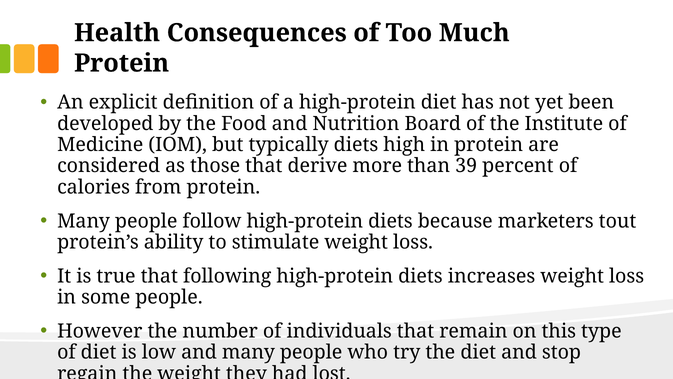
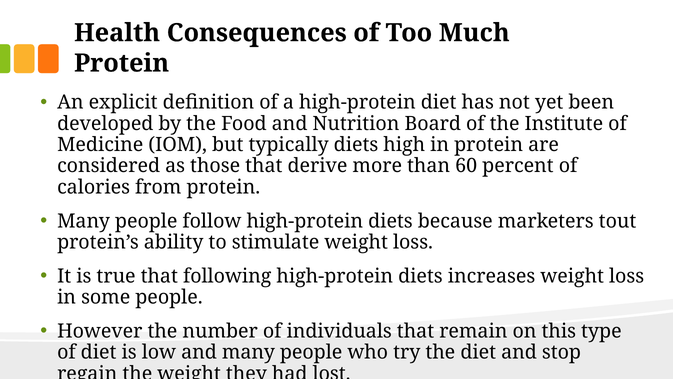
39: 39 -> 60 (466, 166)
